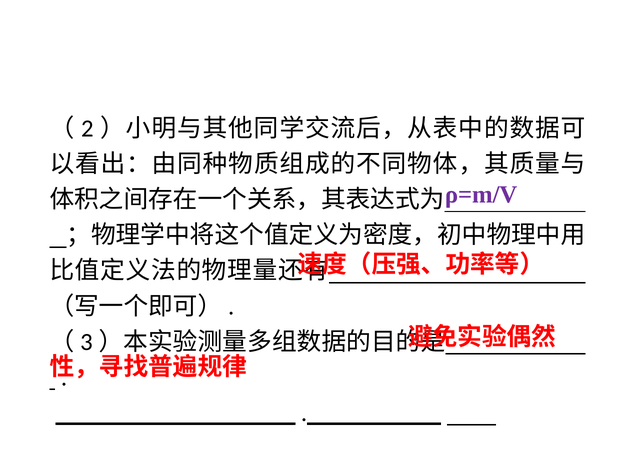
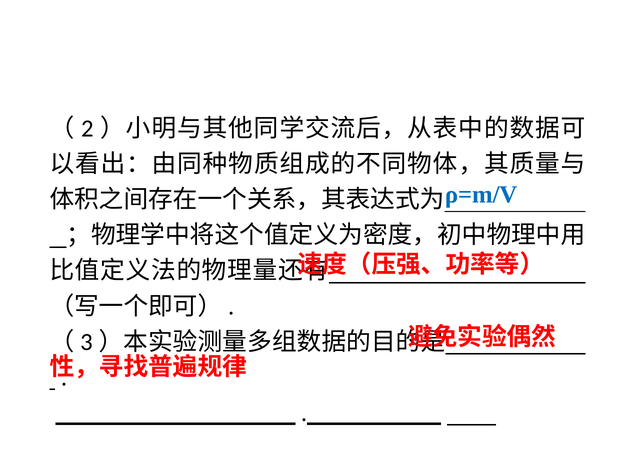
ρ=m/V colour: purple -> blue (481, 195)
